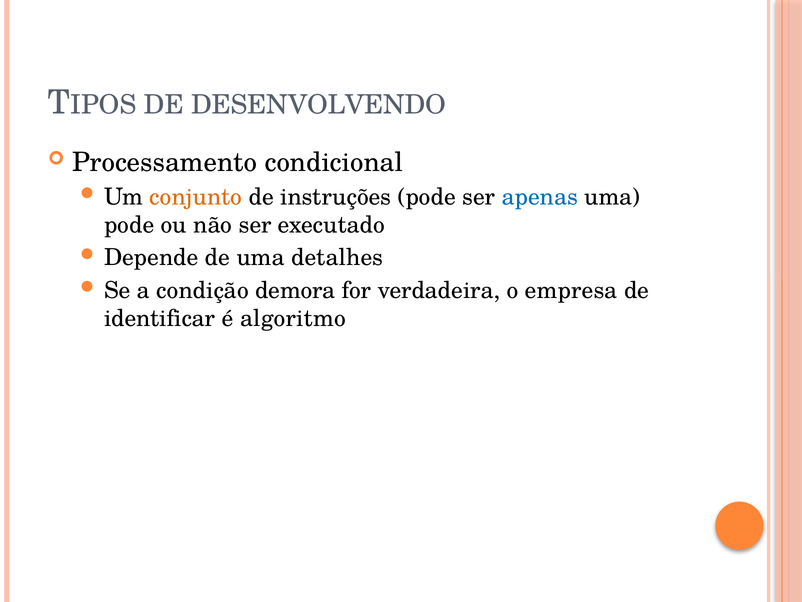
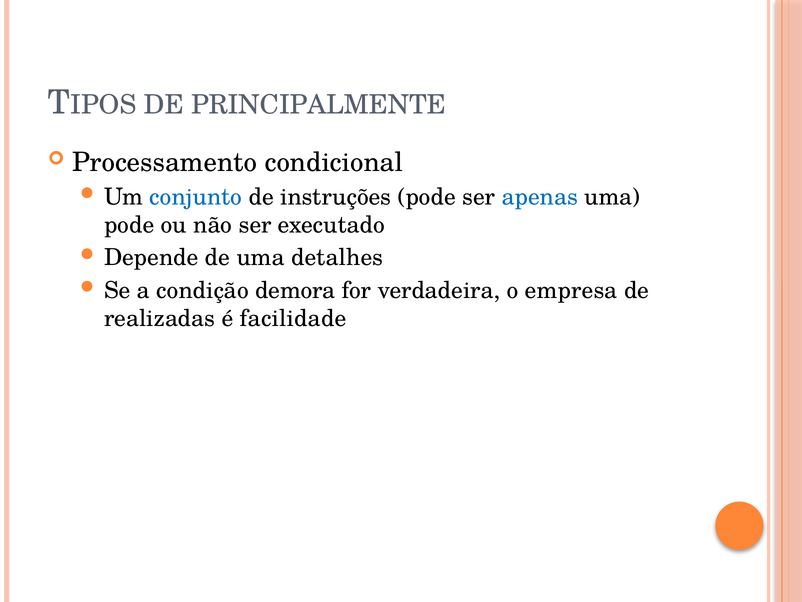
DESENVOLVENDO: DESENVOLVENDO -> PRINCIPALMENTE (319, 105)
conjunto colour: orange -> blue (196, 197)
identificar: identificar -> realizadas (160, 318)
algoritmo: algoritmo -> facilidade (293, 318)
